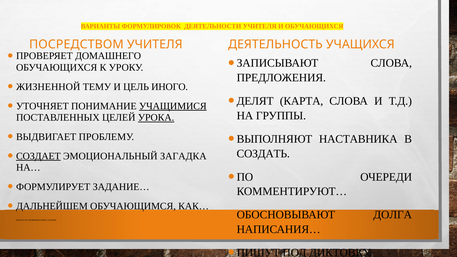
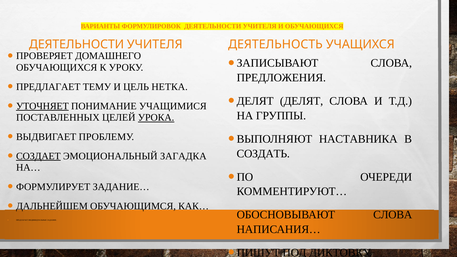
ПОСРЕДСТВОМ: ПОСРЕДСТВОМ -> ДЕЯТЕЛЬНОСТИ (77, 44)
ЖИЗНЕННОЙ: ЖИЗНЕННОЙ -> ПРЕДЛАГАЕТ (48, 87)
ИНОГО: ИНОГО -> НЕТКА (170, 87)
ДЕЛЯТ КАРТА: КАРТА -> ДЕЛЯТ (302, 101)
УТОЧНЯЕТ underline: none -> present (42, 106)
УЧАЩИМИСЯ underline: present -> none (173, 106)
ОБОСНОВЫВАЮТ ДОЛГА: ДОЛГА -> СЛОВА (393, 215)
